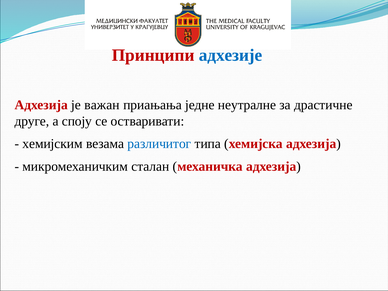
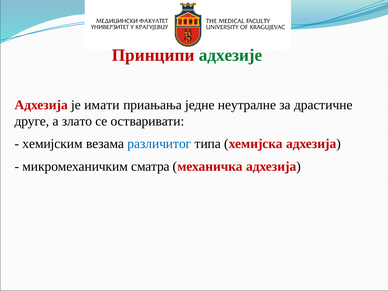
адхезије colour: blue -> green (231, 55)
важан: важан -> имати (102, 105)
споју: споју -> злато (77, 121)
сталан: сталан -> сматра (150, 166)
